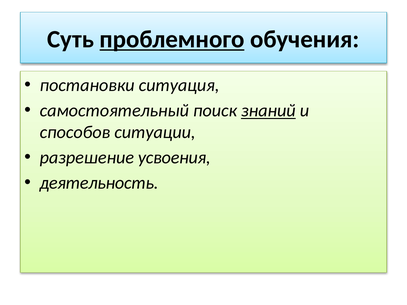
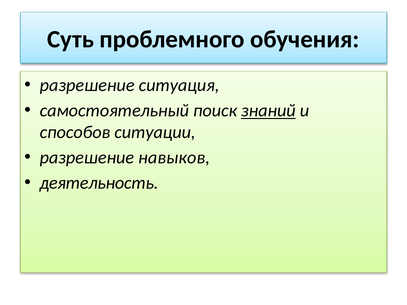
проблемного underline: present -> none (172, 39)
постановки: постановки -> разрешение (87, 85)
усвоения: усвоения -> навыков (174, 158)
